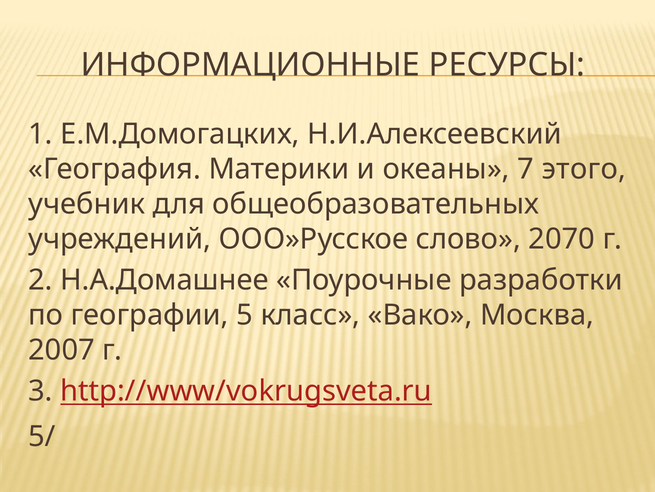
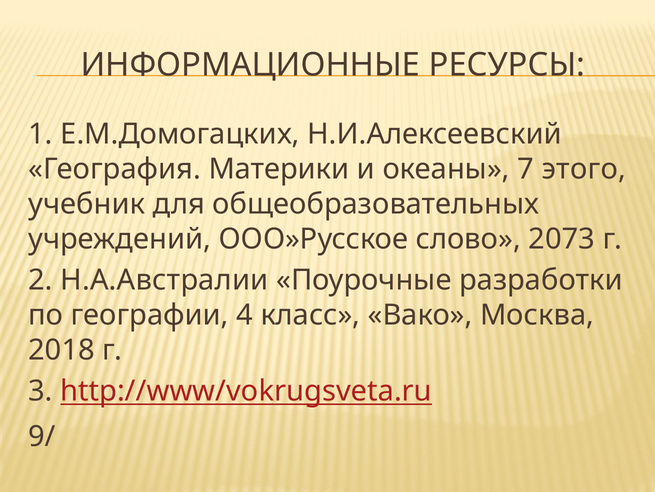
2070: 2070 -> 2073 (562, 239)
Н.А.Домашнее: Н.А.Домашнее -> Н.А.Австралии (164, 280)
5: 5 -> 4 (245, 315)
2007: 2007 -> 2018 (62, 350)
5/: 5/ -> 9/ (42, 436)
